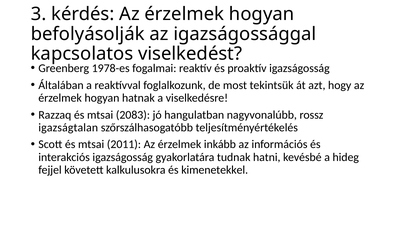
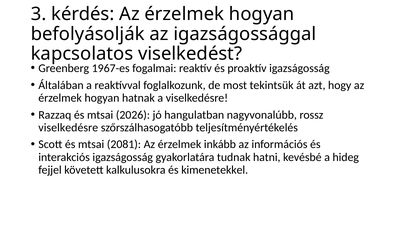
1978-es: 1978-es -> 1967-es (111, 68)
2083: 2083 -> 2026 (133, 115)
igazságtalan: igazságtalan -> viselkedésre (68, 128)
2011: 2011 -> 2081 (124, 145)
